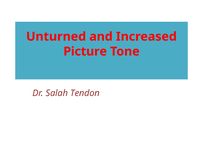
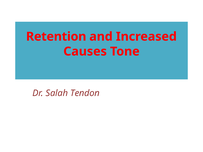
Unturned: Unturned -> Retention (56, 37)
Picture: Picture -> Causes (85, 52)
